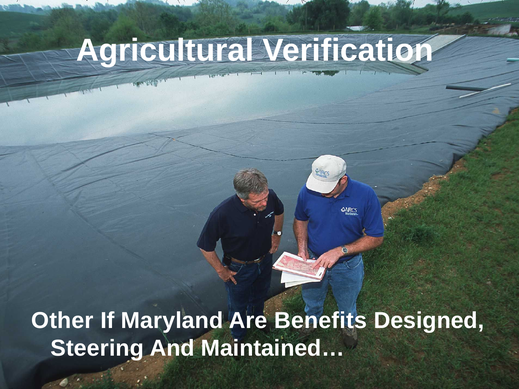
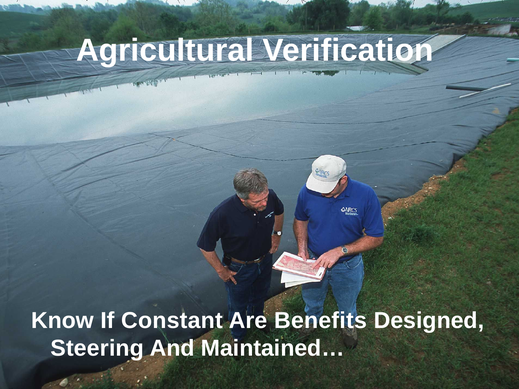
Other: Other -> Know (63, 321)
Maryland: Maryland -> Constant (172, 321)
